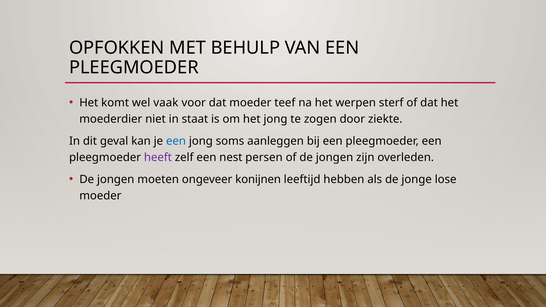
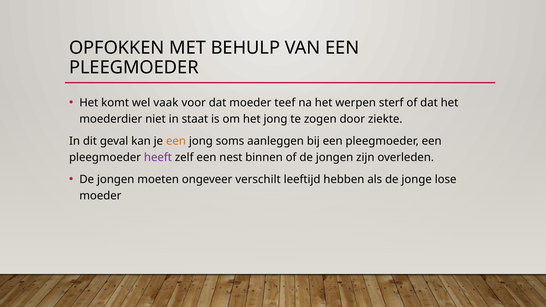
een colour: blue -> orange (176, 141)
persen: persen -> binnen (264, 157)
konijnen: konijnen -> verschilt (258, 180)
